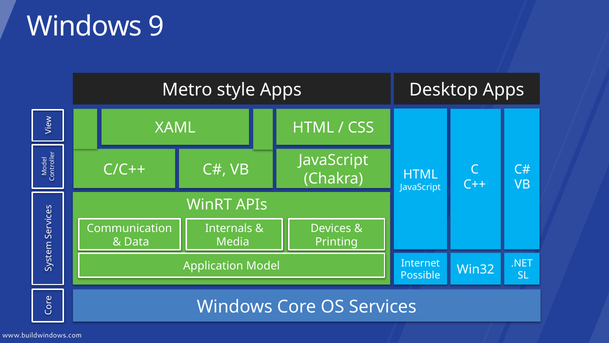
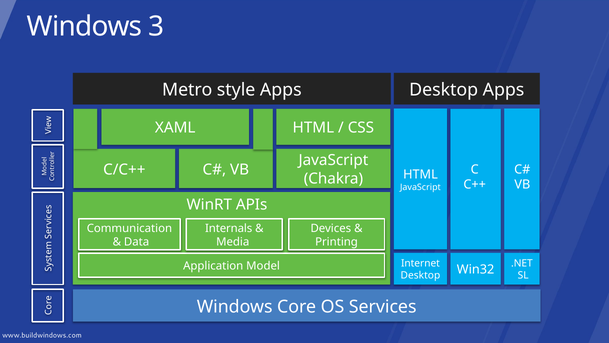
9: 9 -> 3 (156, 26)
Possible: Possible -> Desktop (420, 275)
